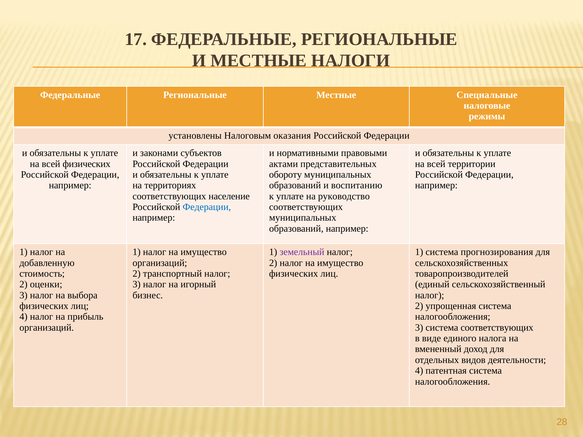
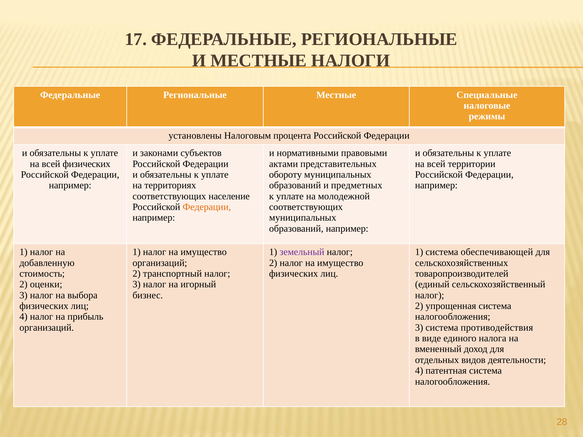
оказания: оказания -> процента (292, 136)
воспитанию: воспитанию -> предметных (357, 186)
руководство: руководство -> молодежной (344, 196)
Федерации colour: blue -> orange (207, 207)
прогнозирования: прогнозирования -> обеспечивающей (497, 252)
система соответствующих: соответствующих -> противодействия (497, 328)
